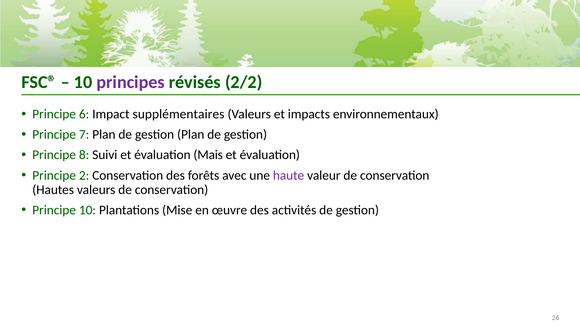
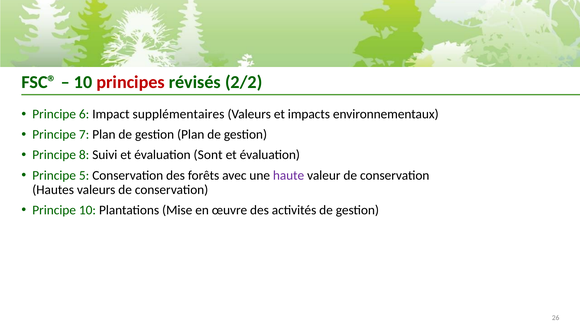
principes colour: purple -> red (131, 82)
Mais: Mais -> Sont (208, 155)
2: 2 -> 5 (84, 175)
